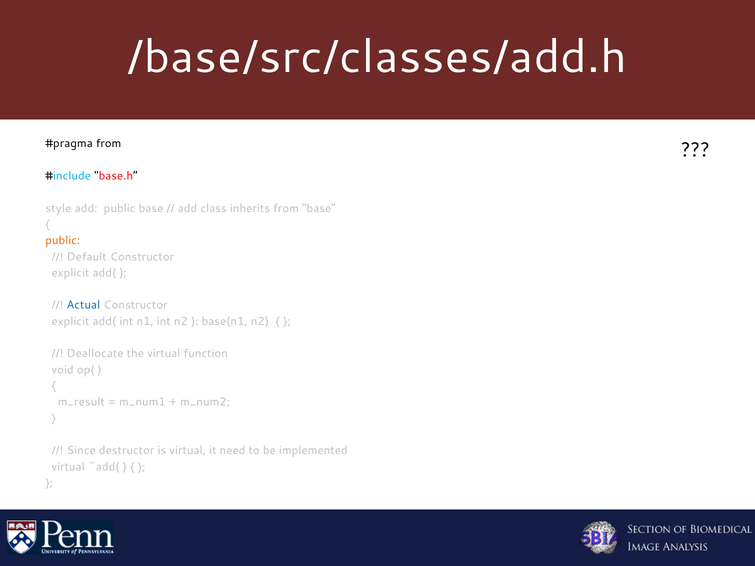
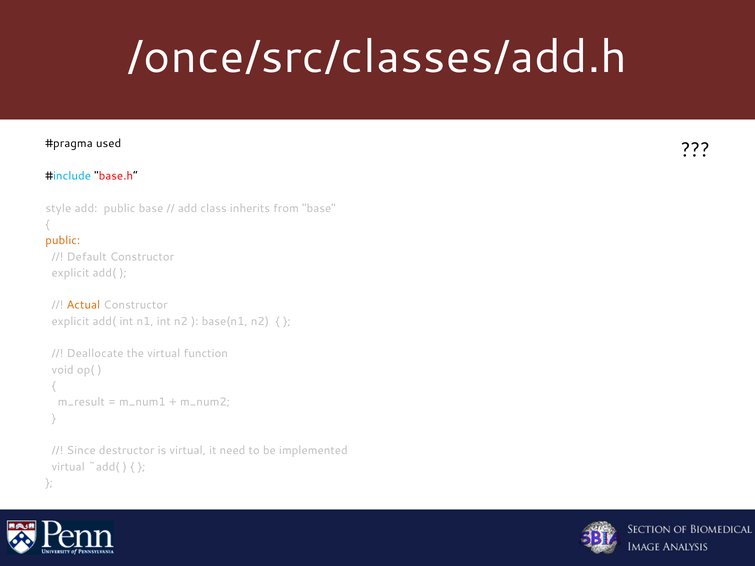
/base/src/classes/add.h: /base/src/classes/add.h -> /once/src/classes/add.h (377, 57)
from: from -> used (109, 144)
Actual colour: blue -> orange (83, 305)
